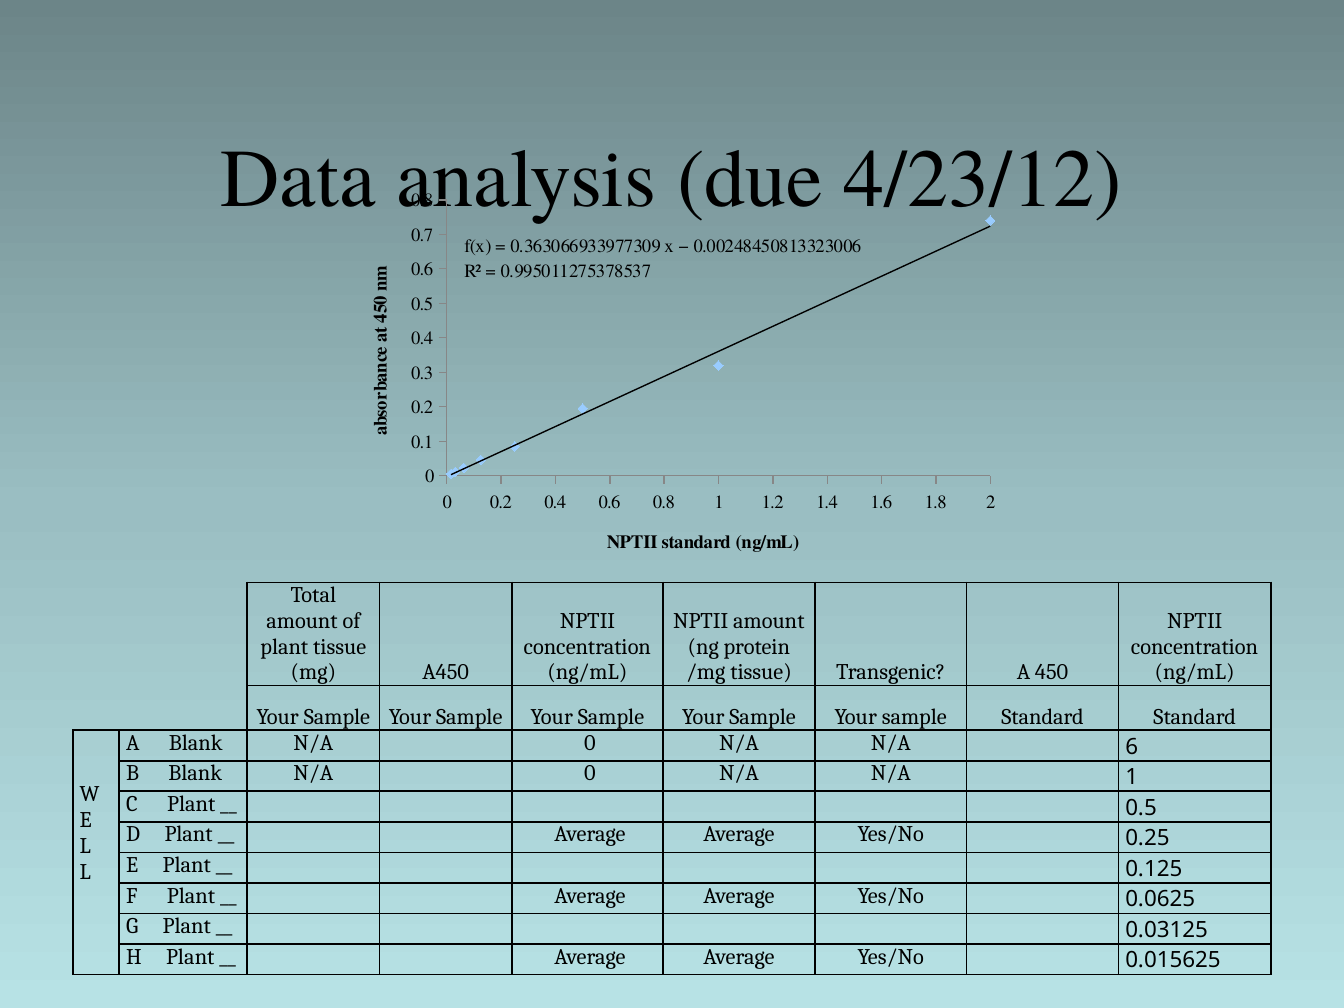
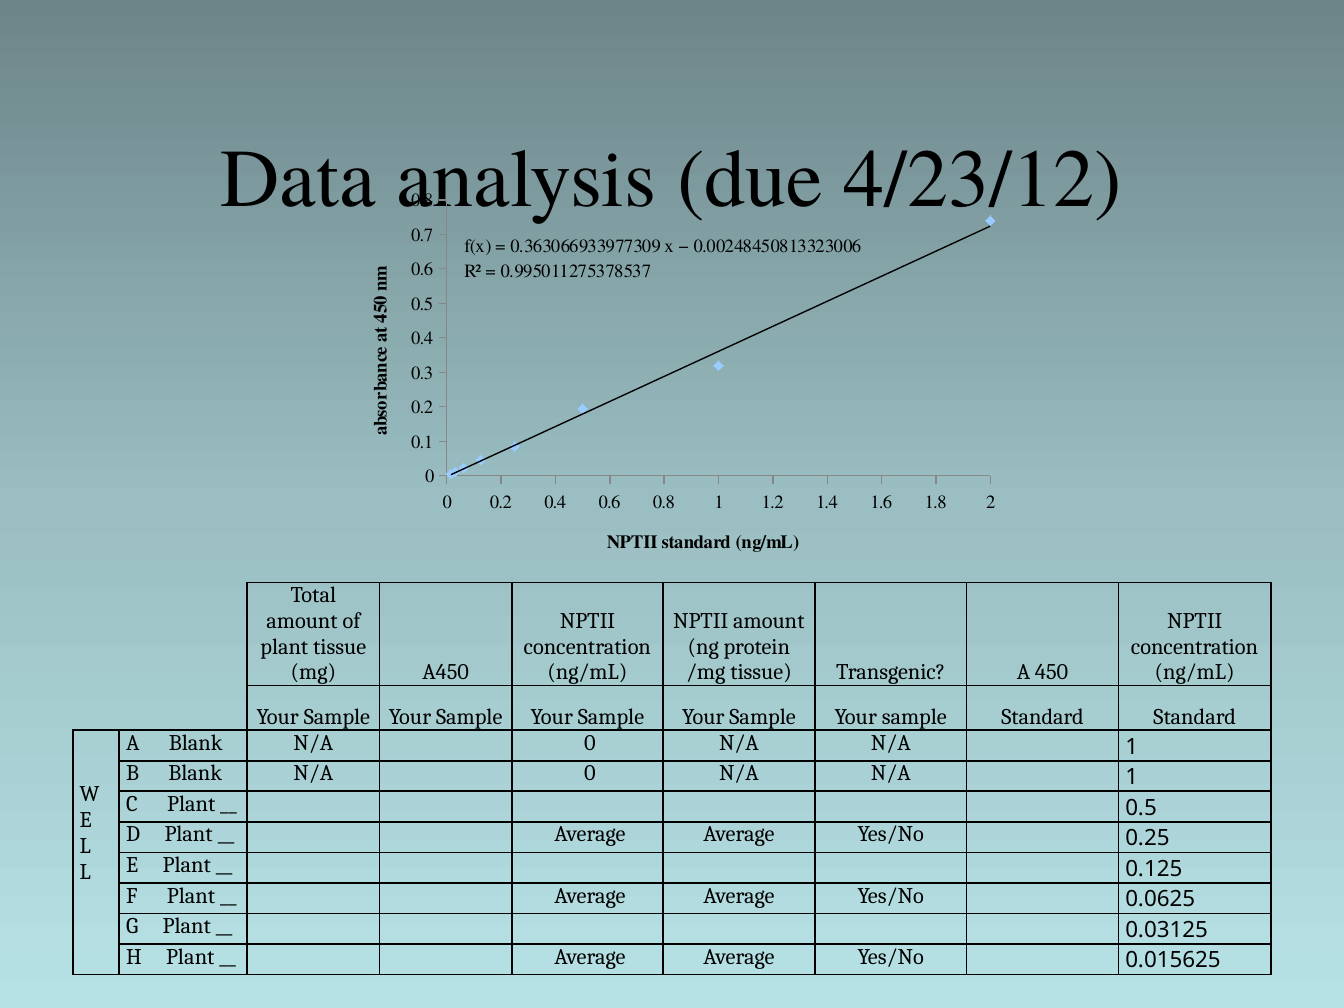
6: 6 -> 1 (1132, 747)
